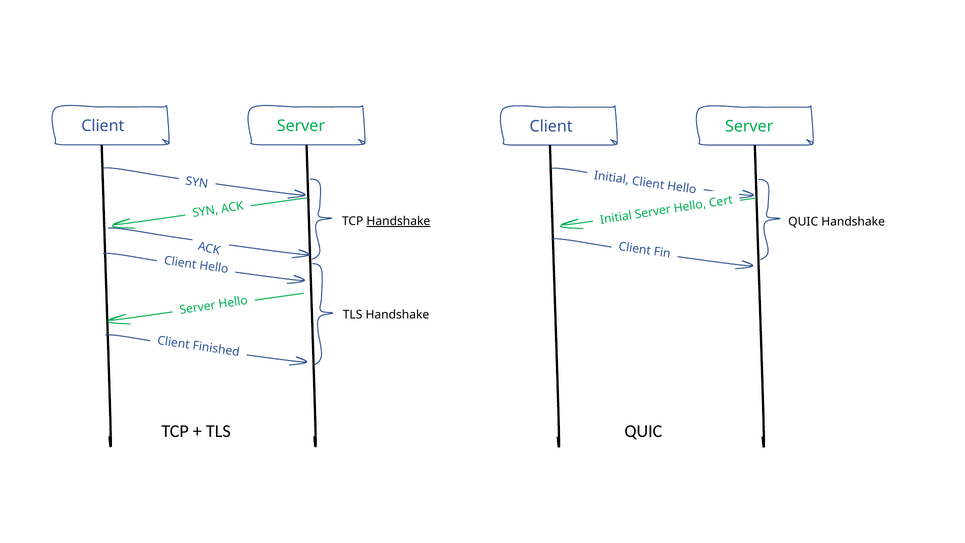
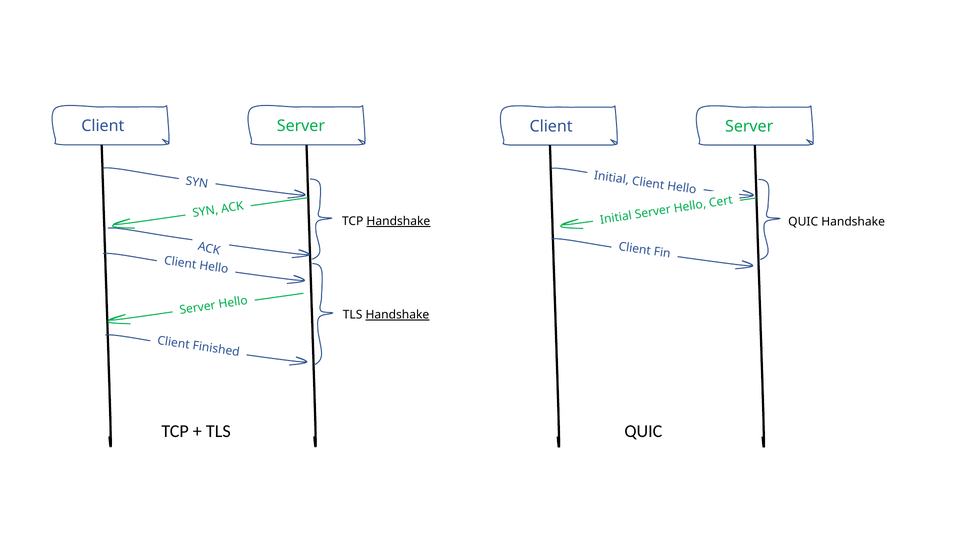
Handshake underline: none -> present (397, 315)
